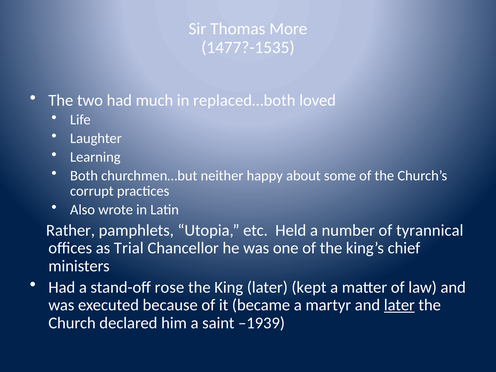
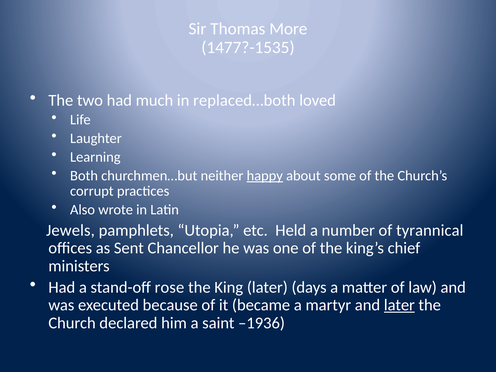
happy underline: none -> present (265, 176)
Rather: Rather -> Jewels (70, 230)
Trial: Trial -> Sent (129, 248)
kept: kept -> days (309, 287)
–1939: –1939 -> –1936 (262, 323)
